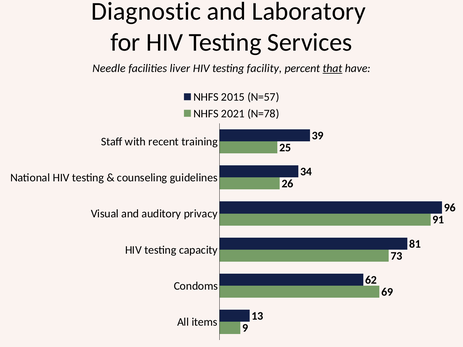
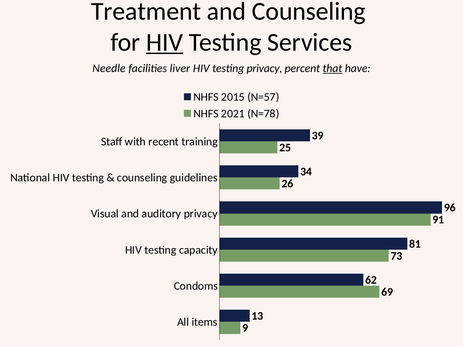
Diagnostic: Diagnostic -> Treatment (146, 11)
and Laboratory: Laboratory -> Counseling (309, 11)
HIV underline: none -> present (165, 42)
testing facility: facility -> privacy (264, 68)
